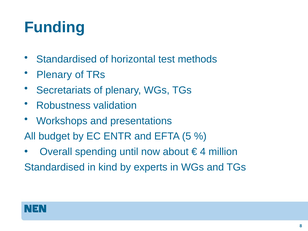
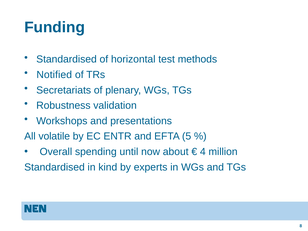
Plenary: Plenary -> Notified (54, 75)
budget: budget -> volatile (54, 136)
